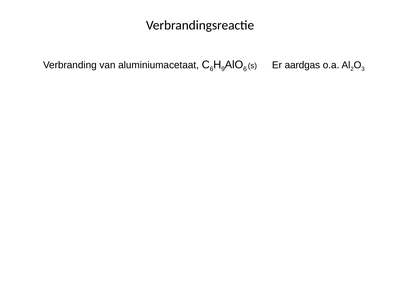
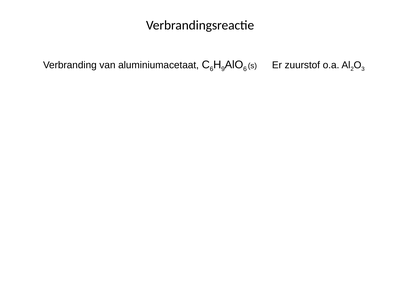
aardgas: aardgas -> zuurstof (302, 65)
